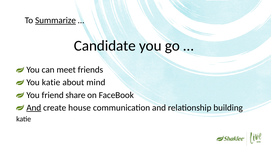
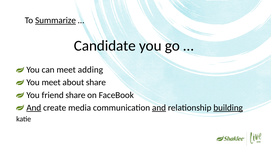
friends: friends -> adding (90, 70)
You katie: katie -> meet (51, 83)
about mind: mind -> share (96, 83)
house: house -> media (80, 108)
and underline: none -> present (159, 108)
building underline: none -> present (228, 108)
